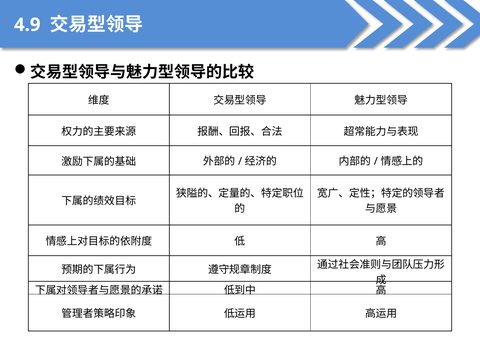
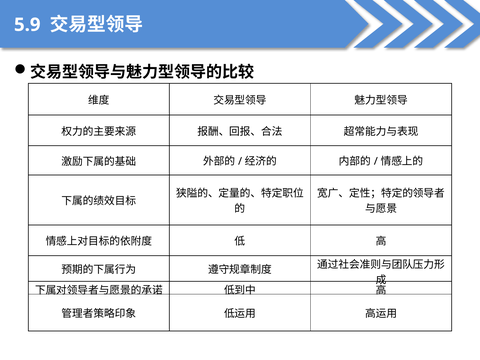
4.9: 4.9 -> 5.9 (27, 25)
